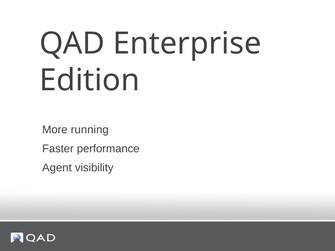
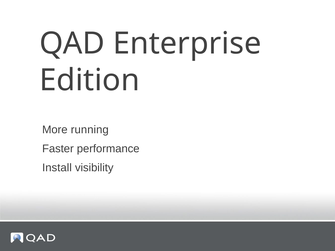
Agent: Agent -> Install (57, 168)
